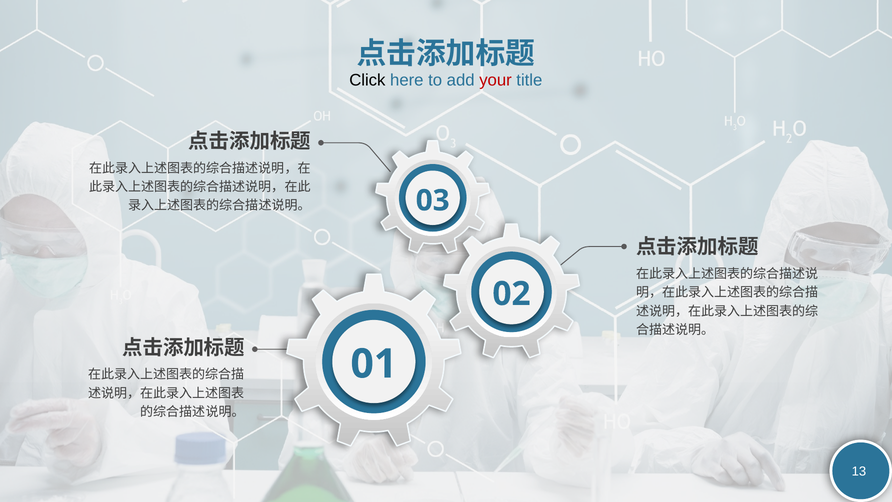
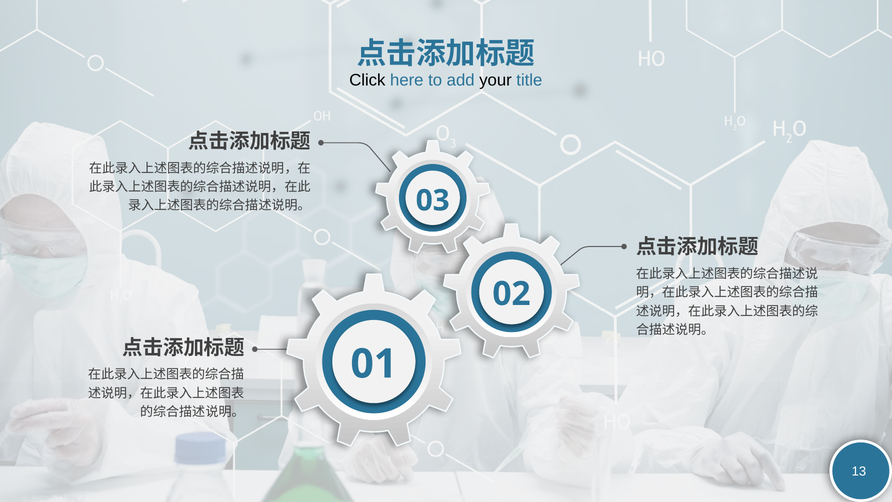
your colour: red -> black (496, 80)
